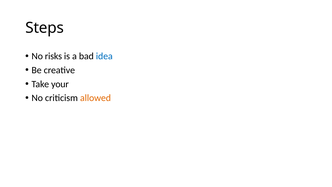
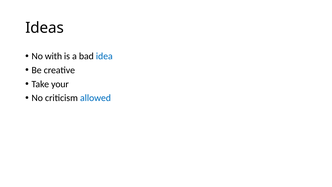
Steps: Steps -> Ideas (45, 28)
risks: risks -> with (53, 56)
allowed colour: orange -> blue (96, 98)
